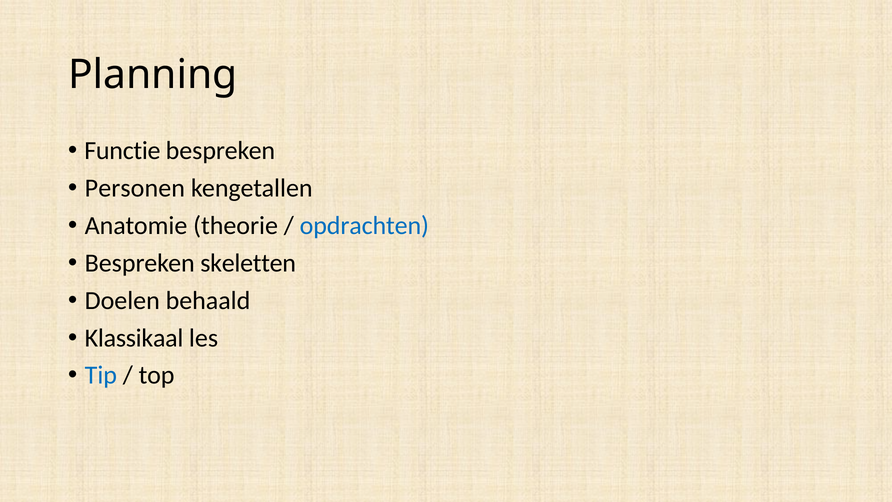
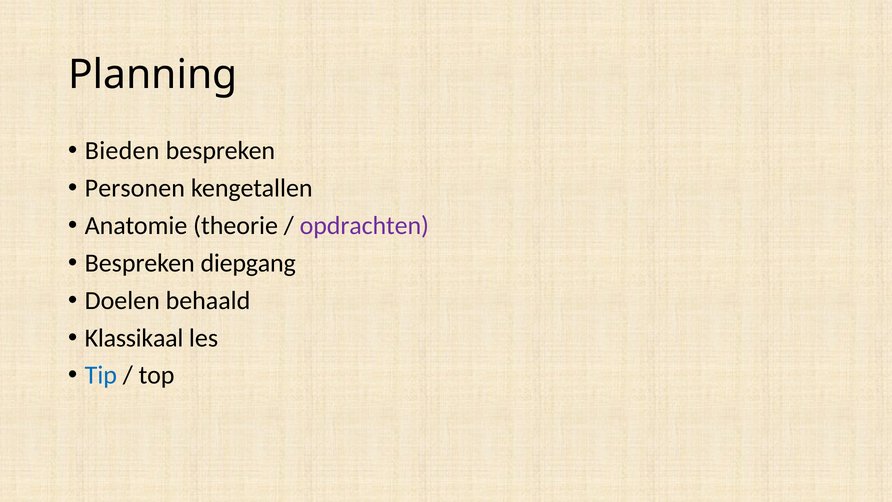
Functie: Functie -> Bieden (122, 151)
opdrachten colour: blue -> purple (364, 226)
skeletten: skeletten -> diepgang (248, 263)
